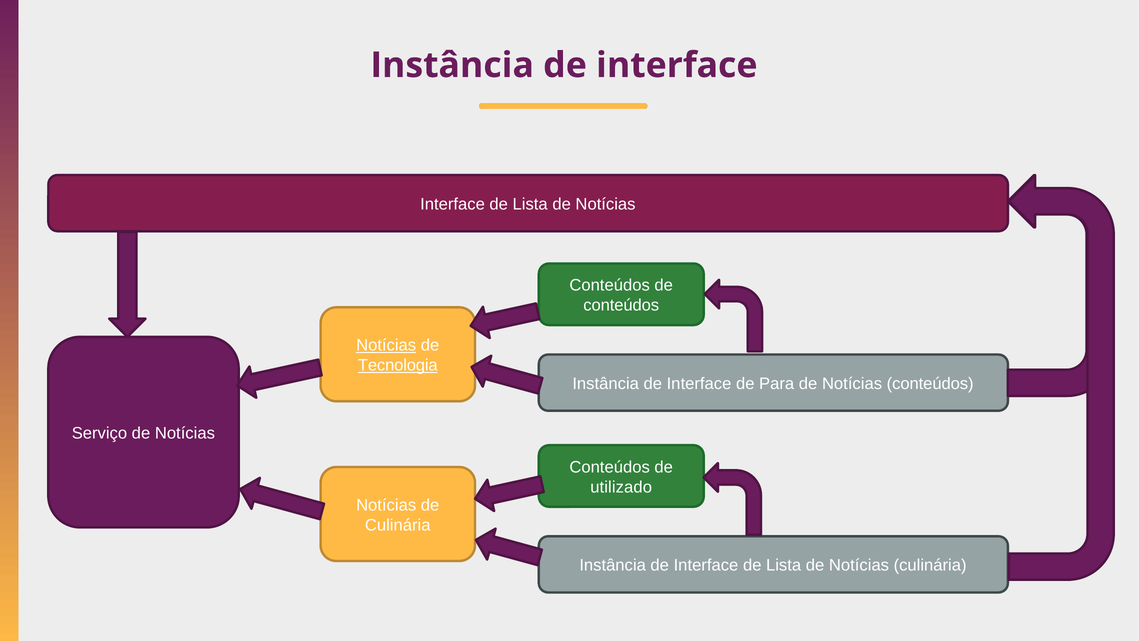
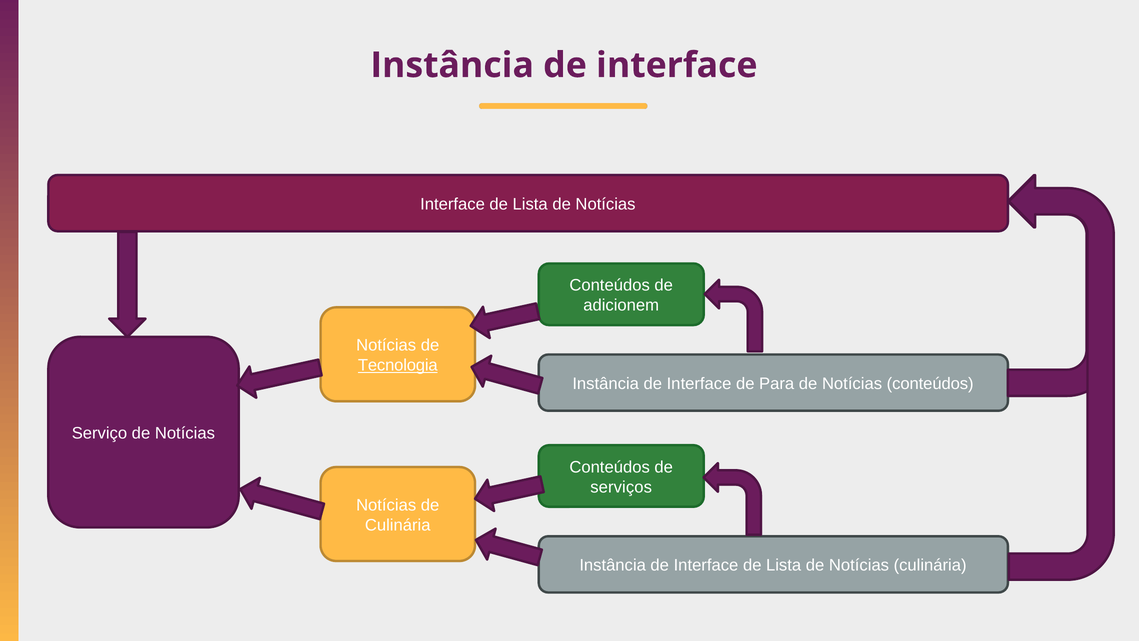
conteúdos: conteúdos -> adicionem (621, 305)
Notícias underline: present -> none (386, 345)
utilizado: utilizado -> serviços (621, 487)
